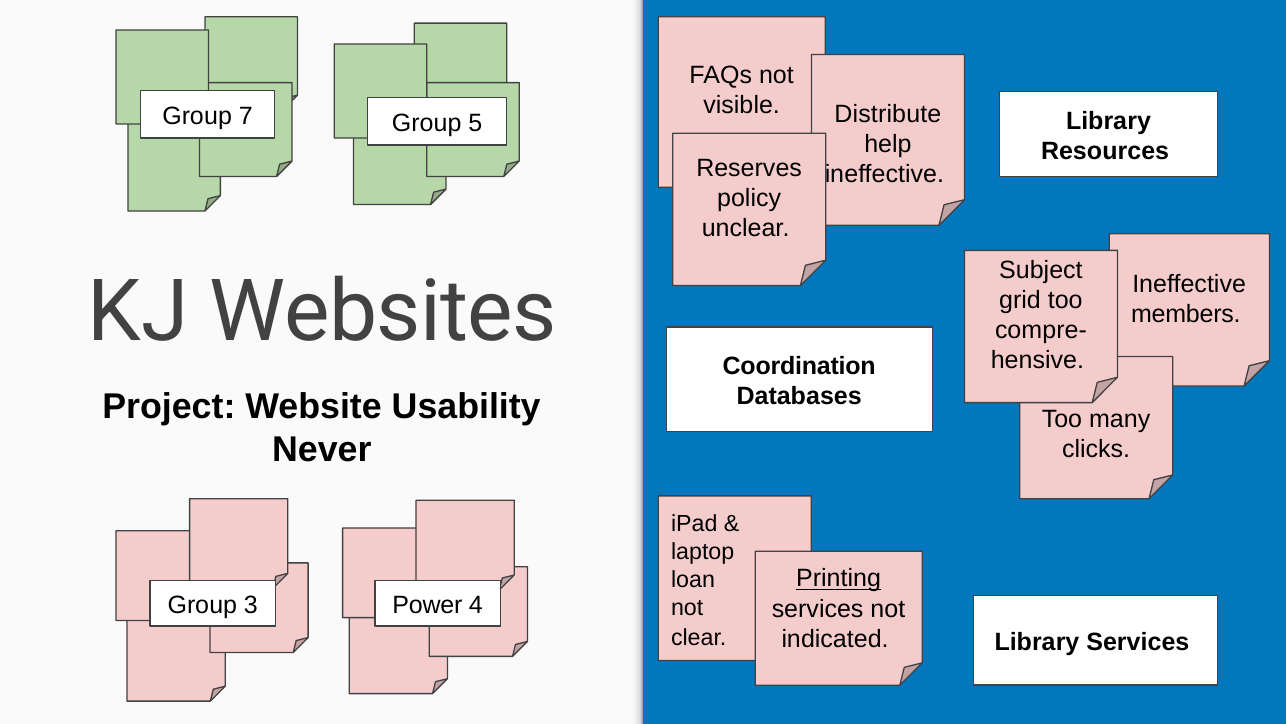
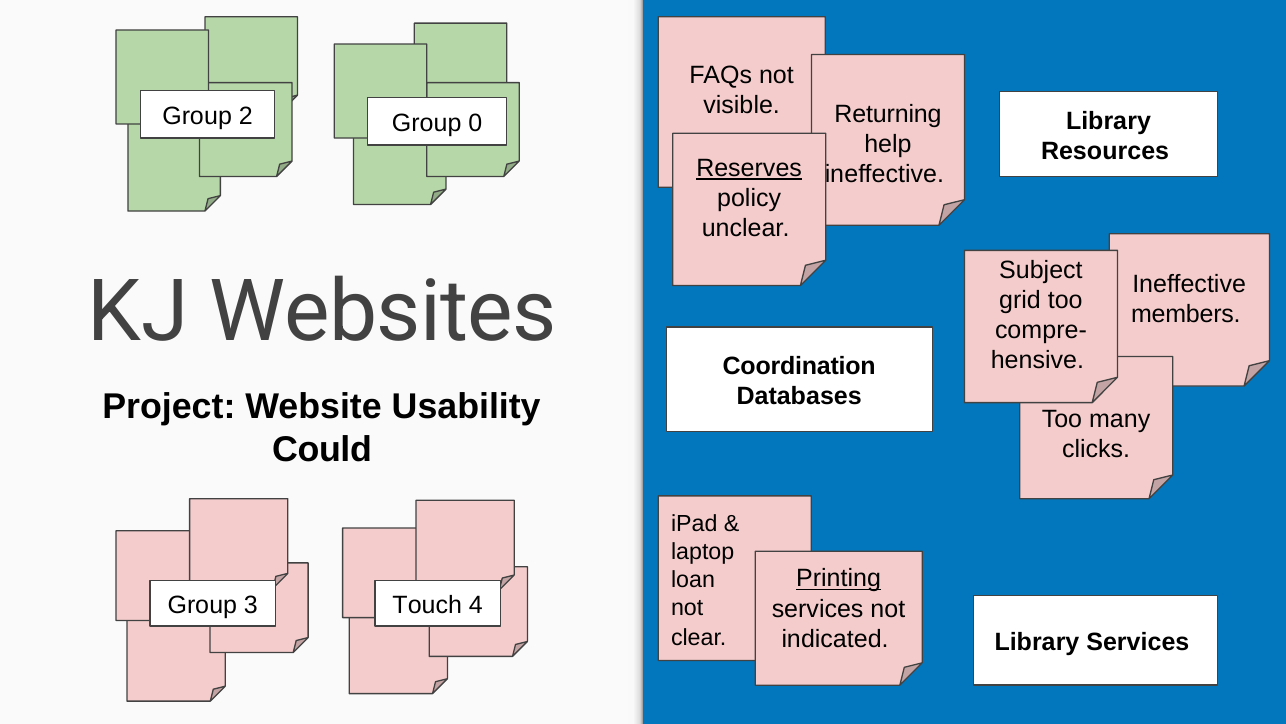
Distribute: Distribute -> Returning (888, 114)
7: 7 -> 2 (246, 116)
5: 5 -> 0 (475, 123)
Reserves underline: none -> present (749, 168)
Never: Never -> Could (322, 450)
Power: Power -> Touch (427, 605)
